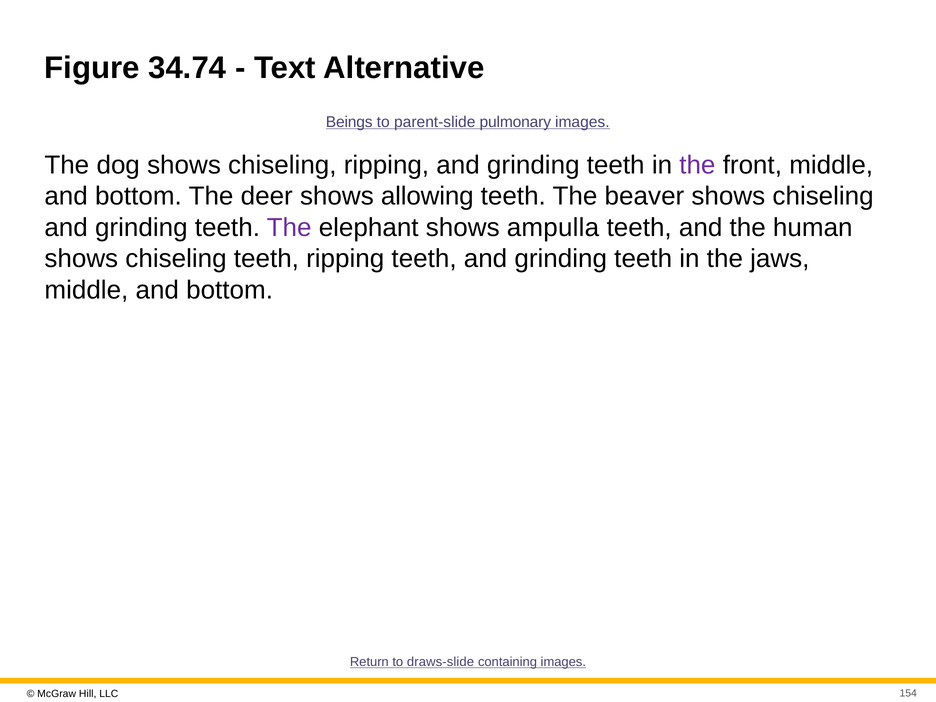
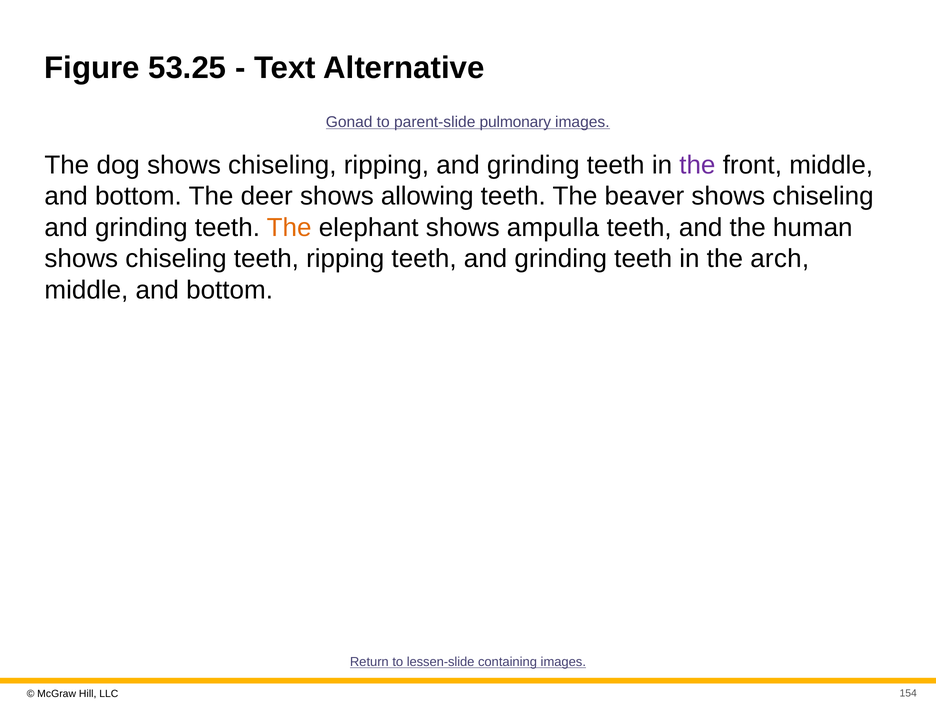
34.74: 34.74 -> 53.25 (187, 68)
Beings: Beings -> Gonad (349, 122)
The colour: purple -> orange (289, 228)
jaws: jaws -> arch (780, 259)
draws-slide: draws-slide -> lessen-slide (441, 662)
